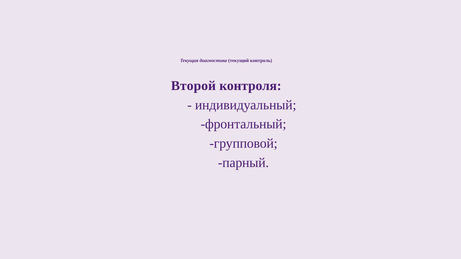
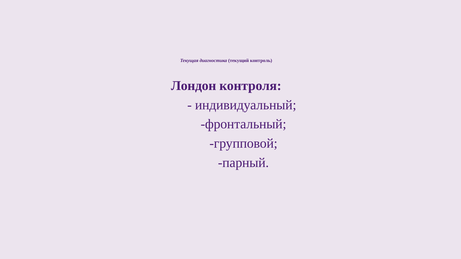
Второй: Второй -> Лондон (194, 86)
